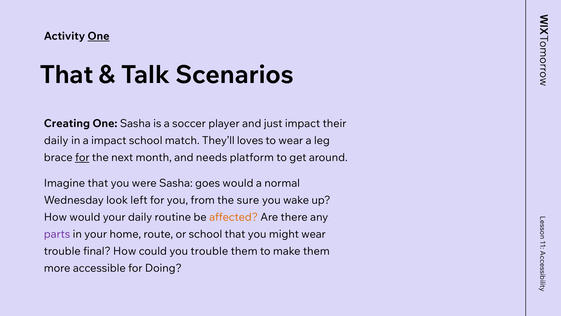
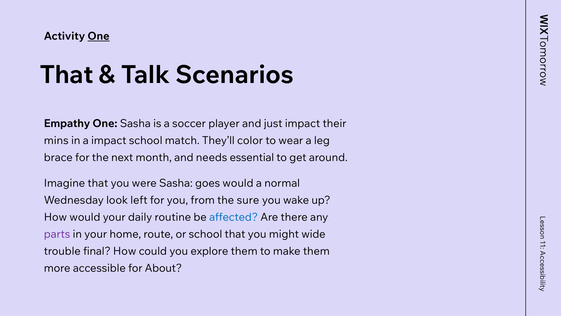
Creating: Creating -> Empathy (67, 123)
daily: daily -> mins (56, 140)
loves: loves -> color (250, 140)
for underline: present -> none (82, 157)
platform: platform -> essential (252, 157)
affected colour: orange -> blue (234, 217)
might wear: wear -> wide (313, 234)
you trouble: trouble -> explore (209, 251)
Doing: Doing -> About (163, 268)
